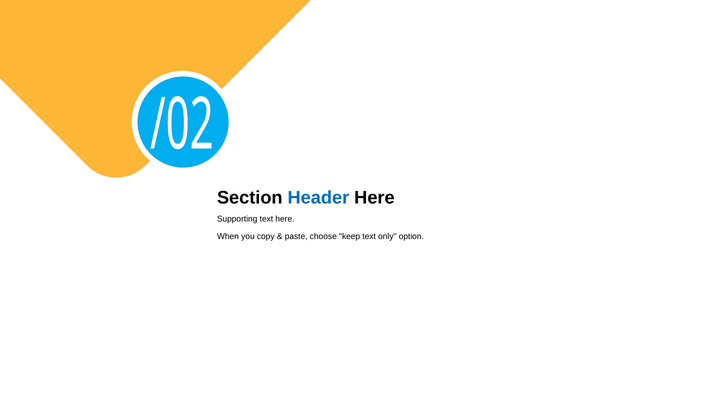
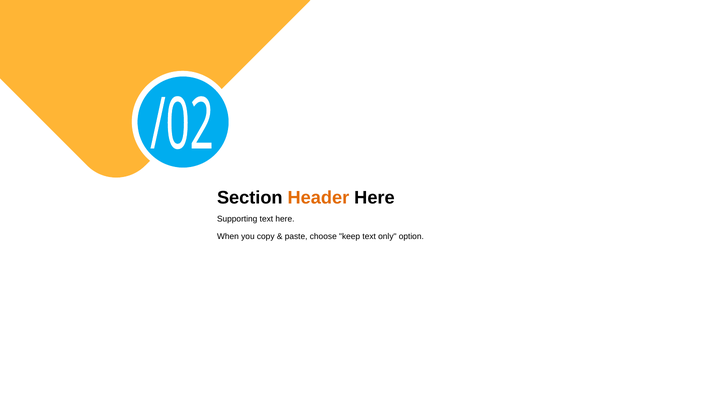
Header colour: blue -> orange (318, 198)
